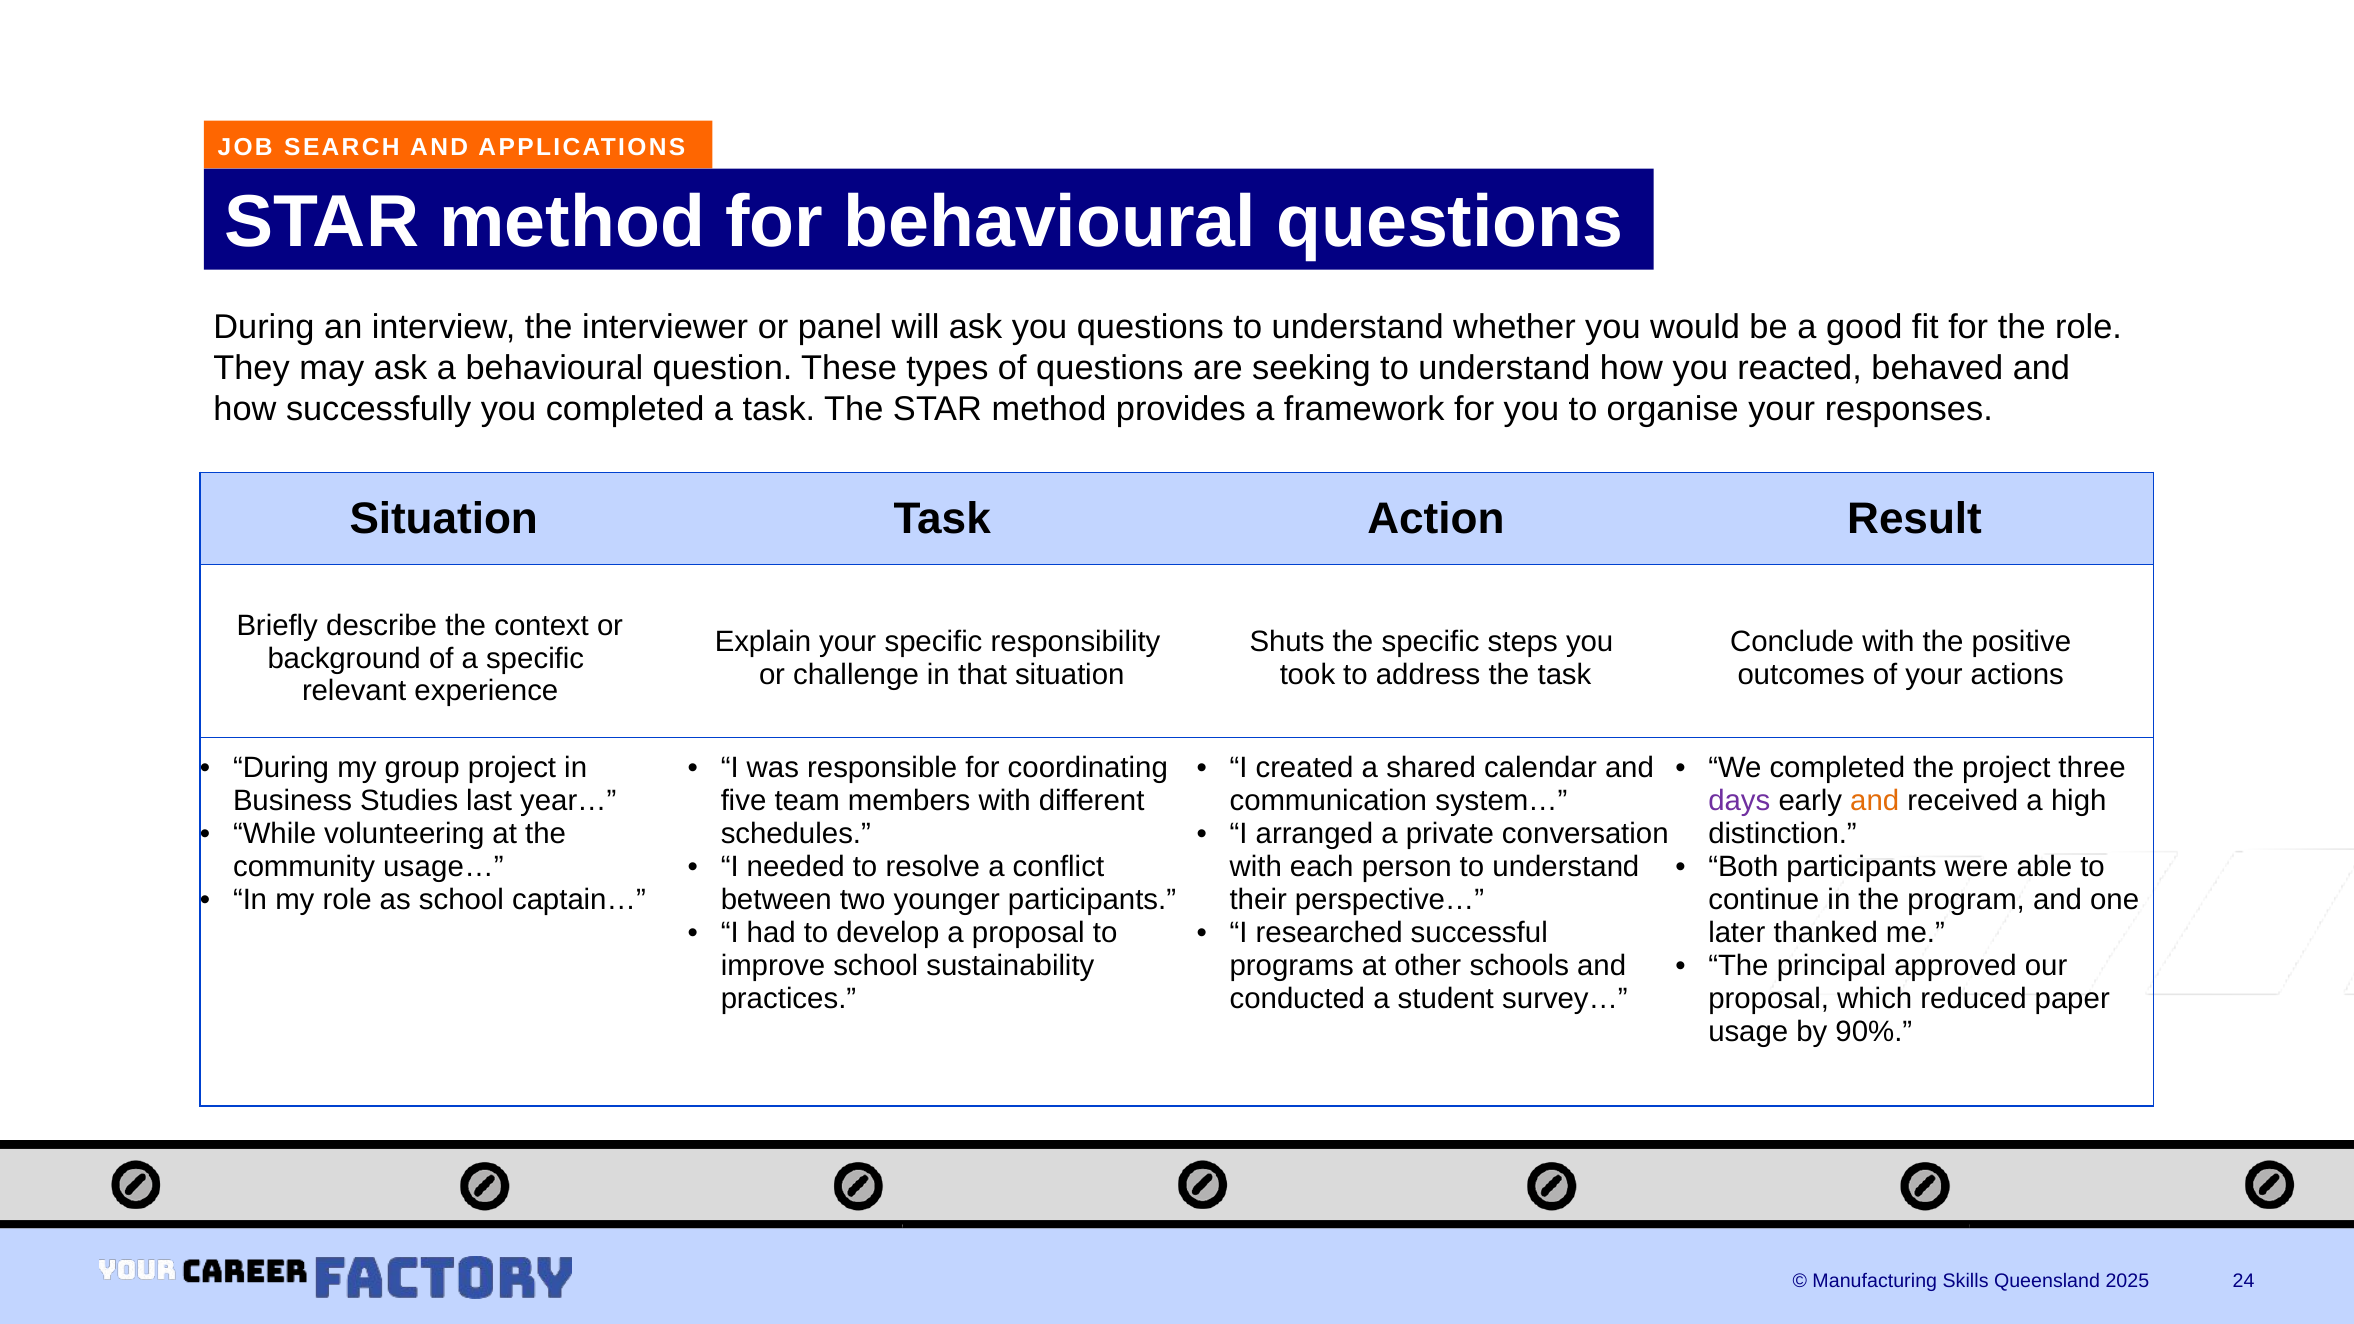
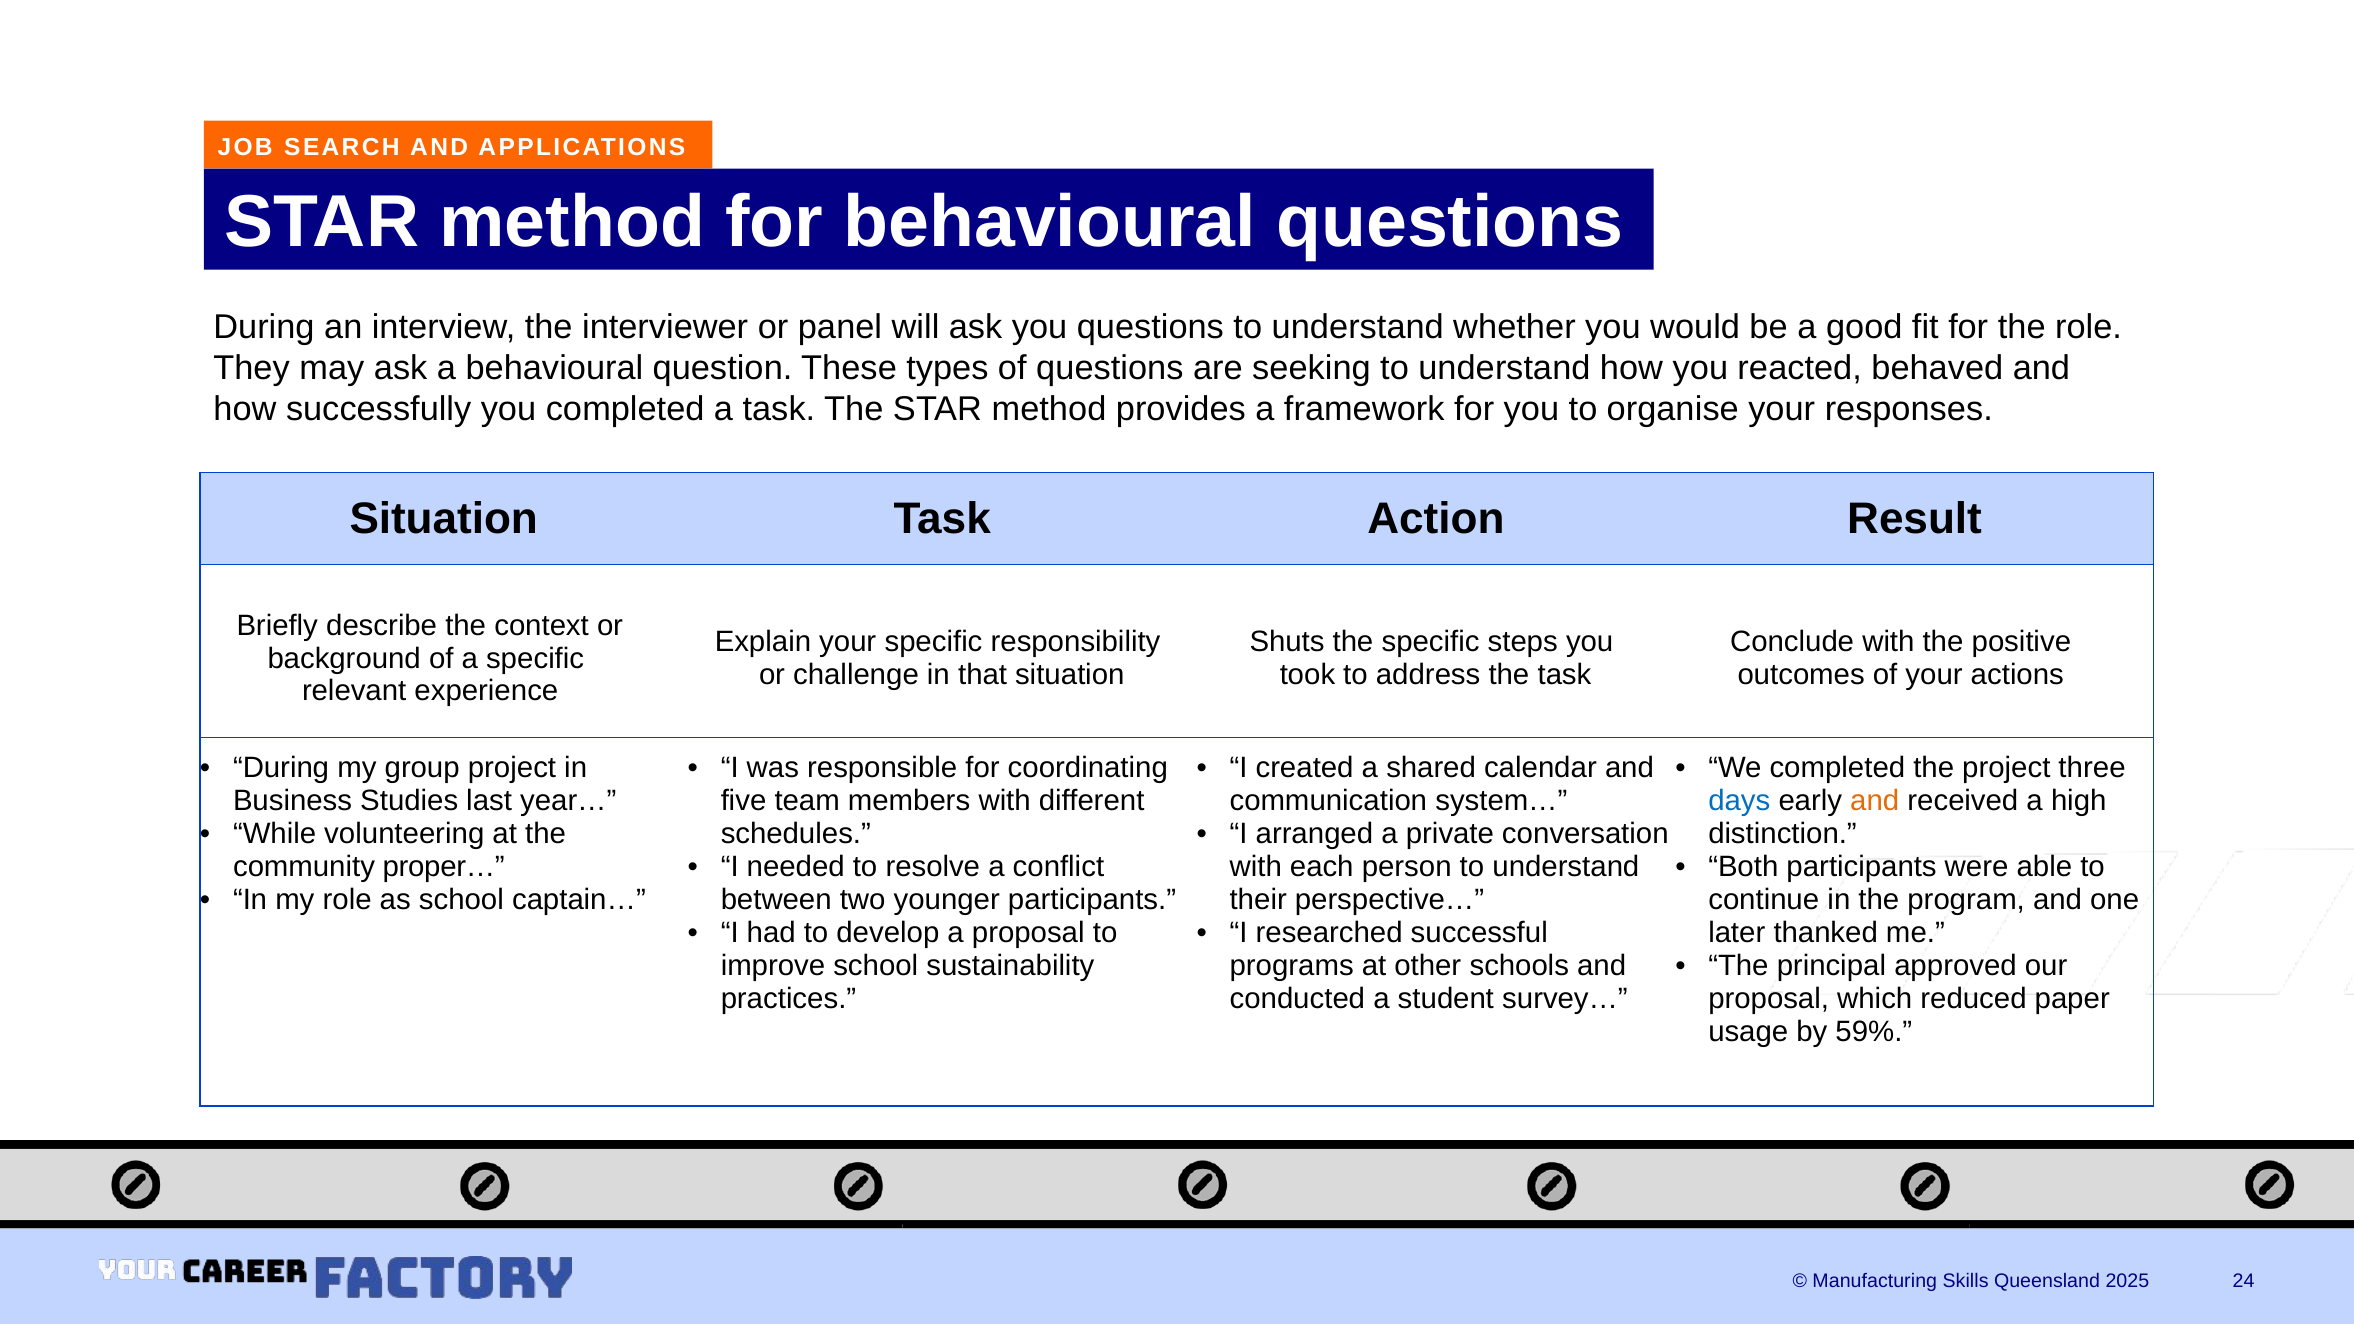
days colour: purple -> blue (1739, 801)
usage…: usage… -> proper… (444, 867)
90%: 90% -> 59% (1874, 1032)
